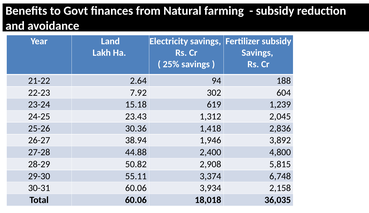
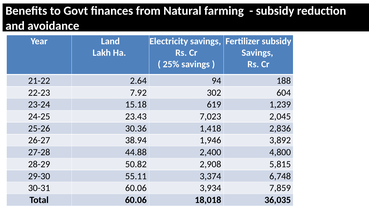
1,312: 1,312 -> 7,023 (210, 116)
2,158: 2,158 -> 7,859 (280, 188)
